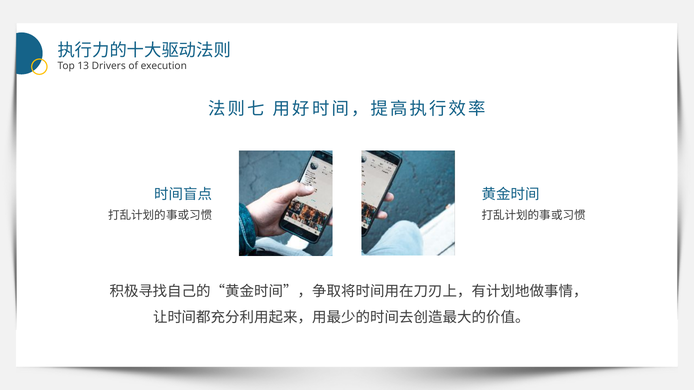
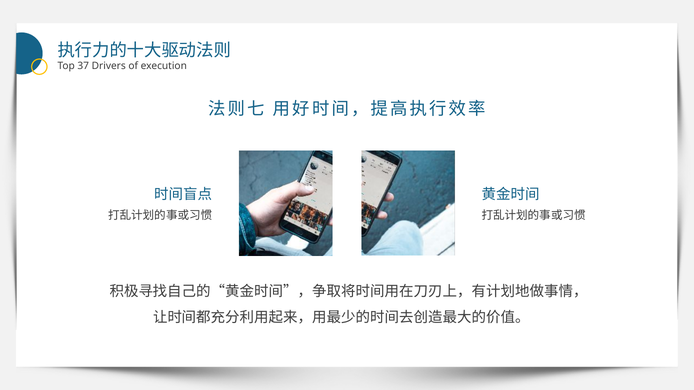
13: 13 -> 37 (83, 66)
